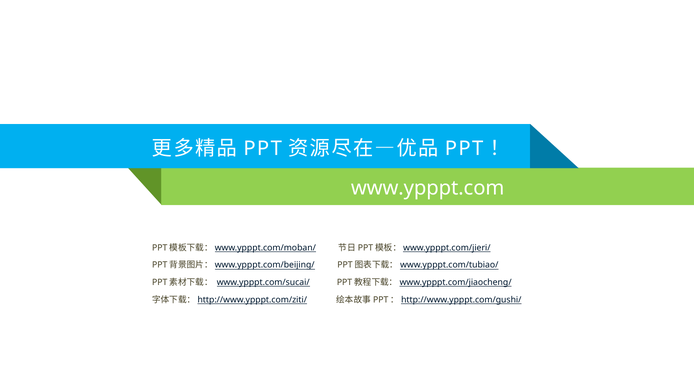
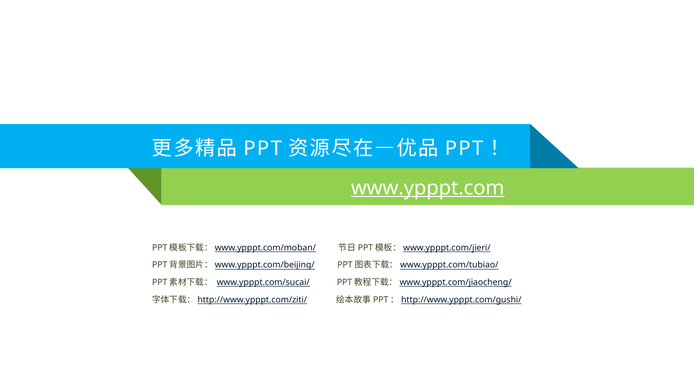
www.ypppt.com underline: none -> present (428, 188)
